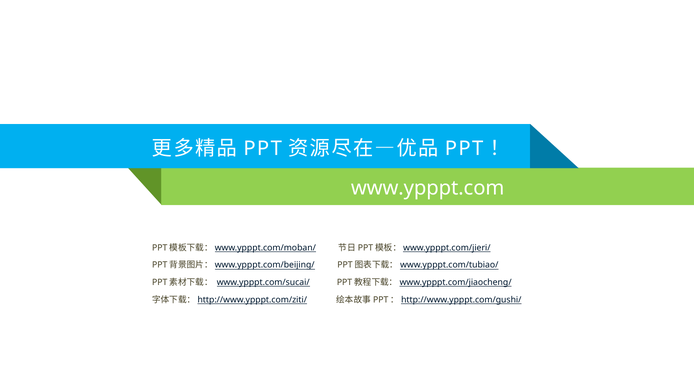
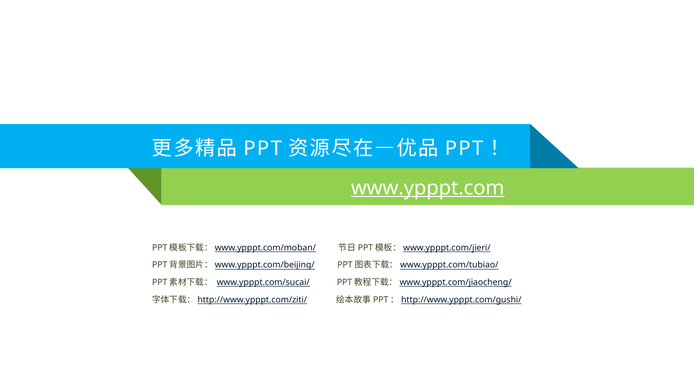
www.ypppt.com underline: none -> present (428, 188)
